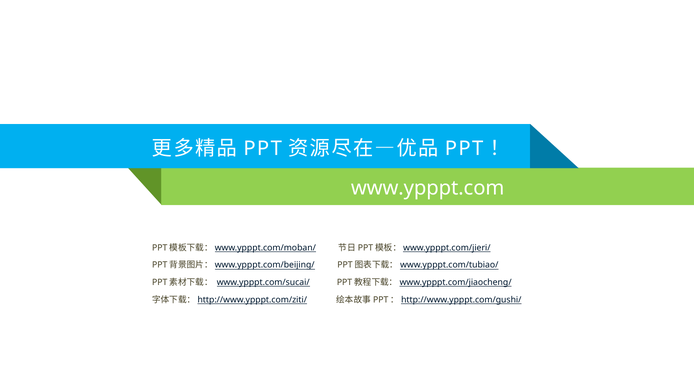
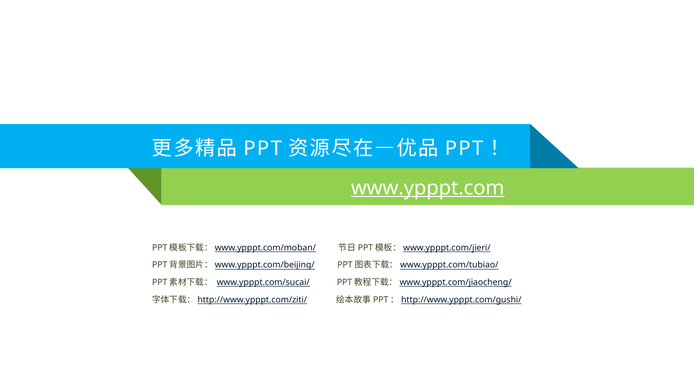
www.ypppt.com underline: none -> present (428, 188)
